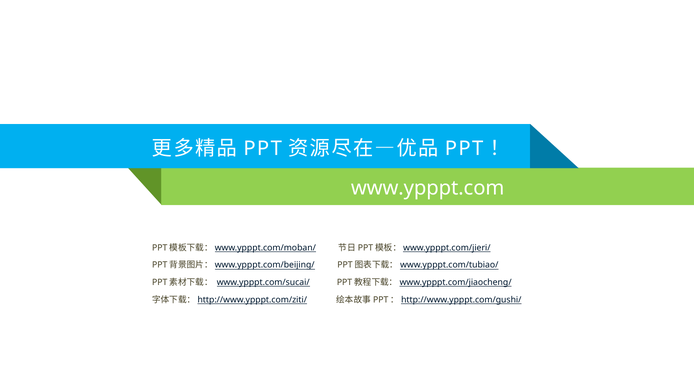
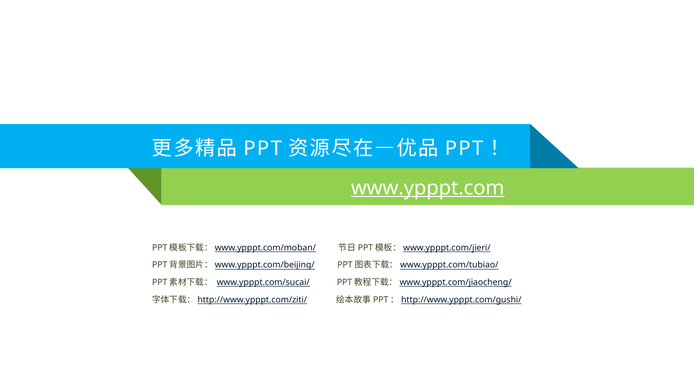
www.ypppt.com underline: none -> present (428, 188)
